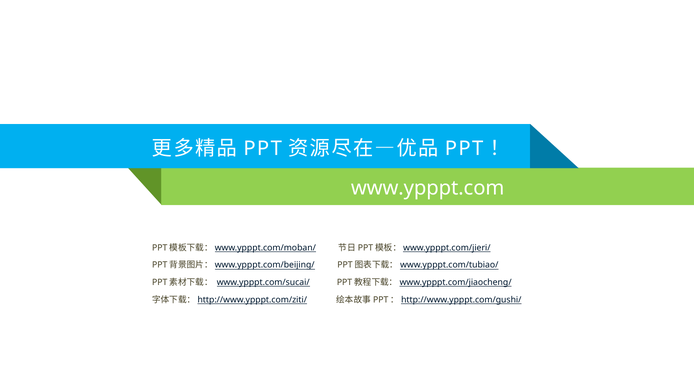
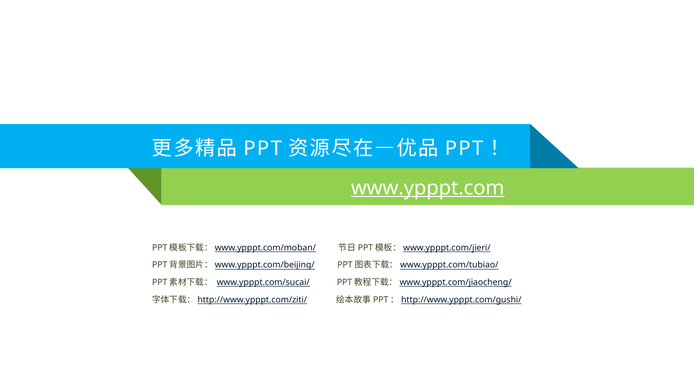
www.ypppt.com underline: none -> present (428, 188)
